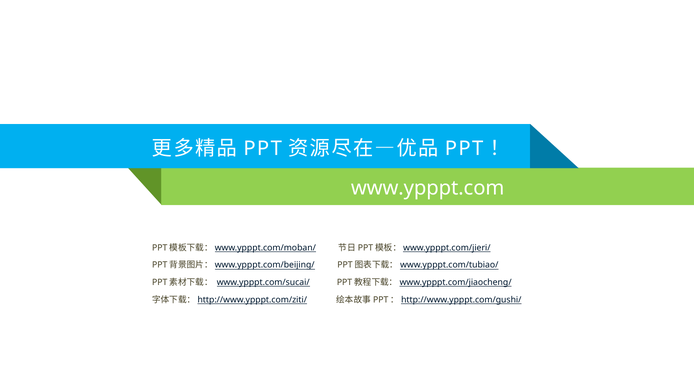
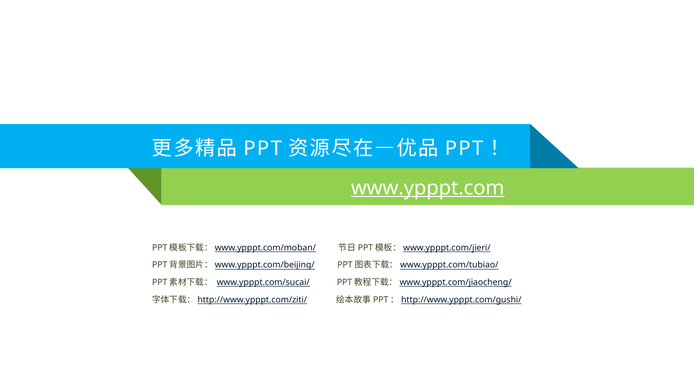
www.ypppt.com underline: none -> present (428, 188)
